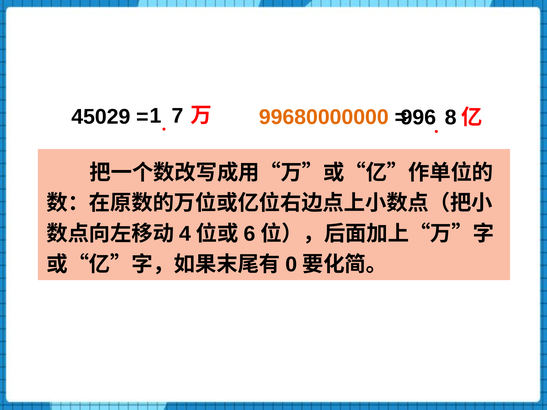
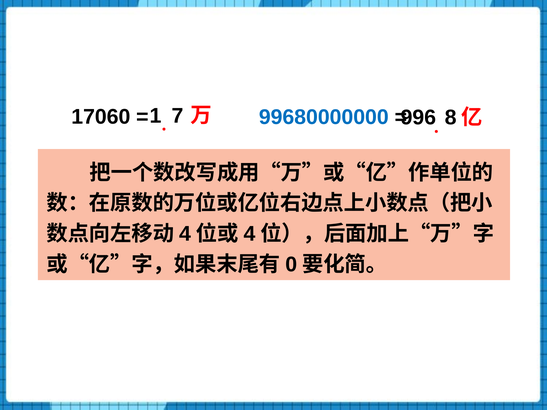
45029: 45029 -> 17060 (101, 117)
99680000000 colour: orange -> blue (324, 117)
6: 6 -> 4 (249, 234)
